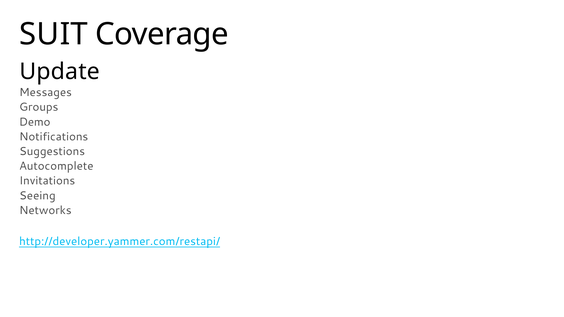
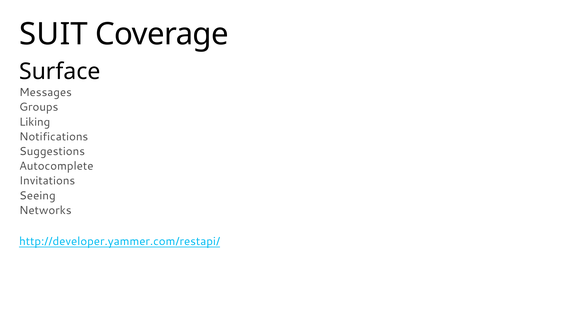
Update: Update -> Surface (60, 71)
Demo: Demo -> Liking (35, 122)
